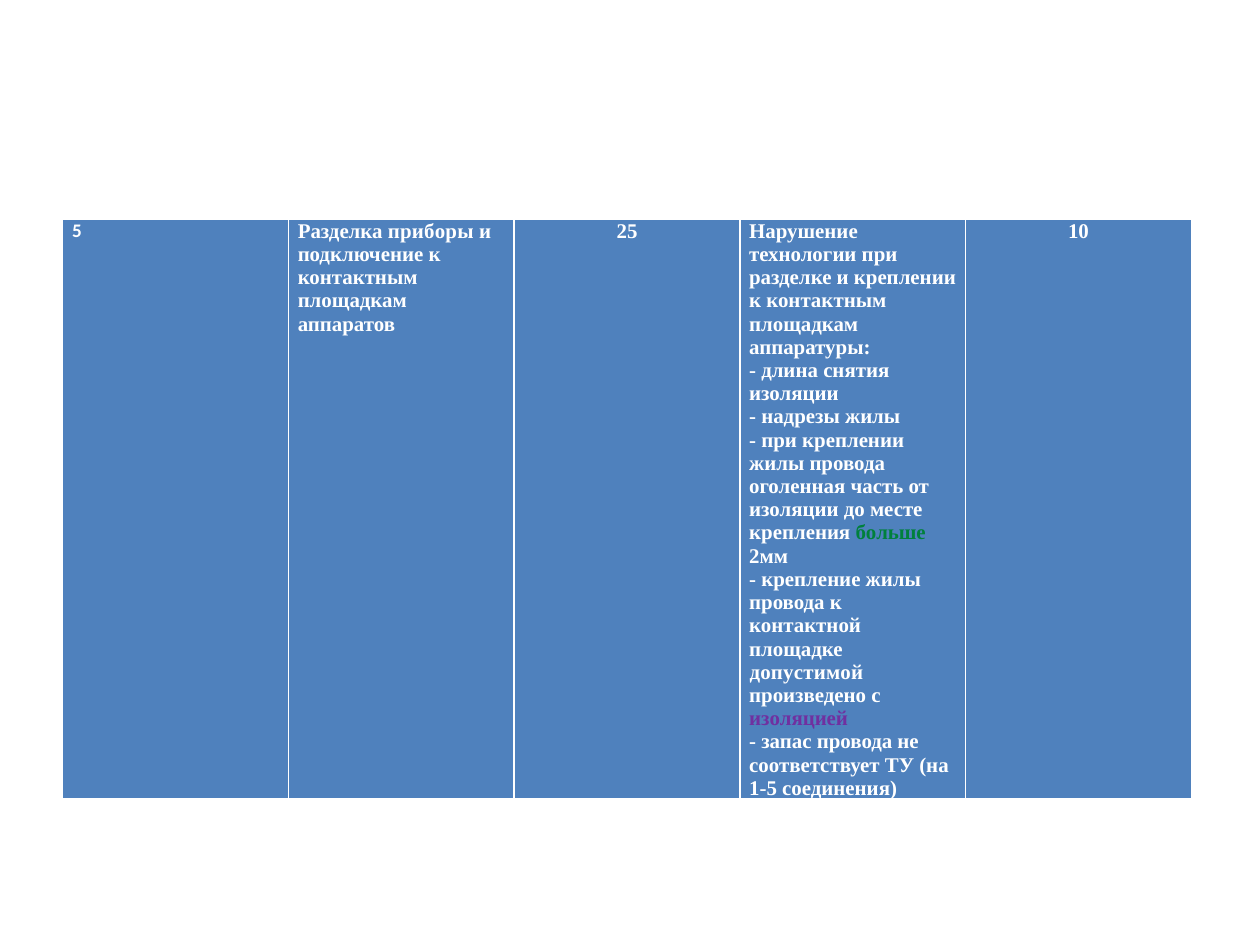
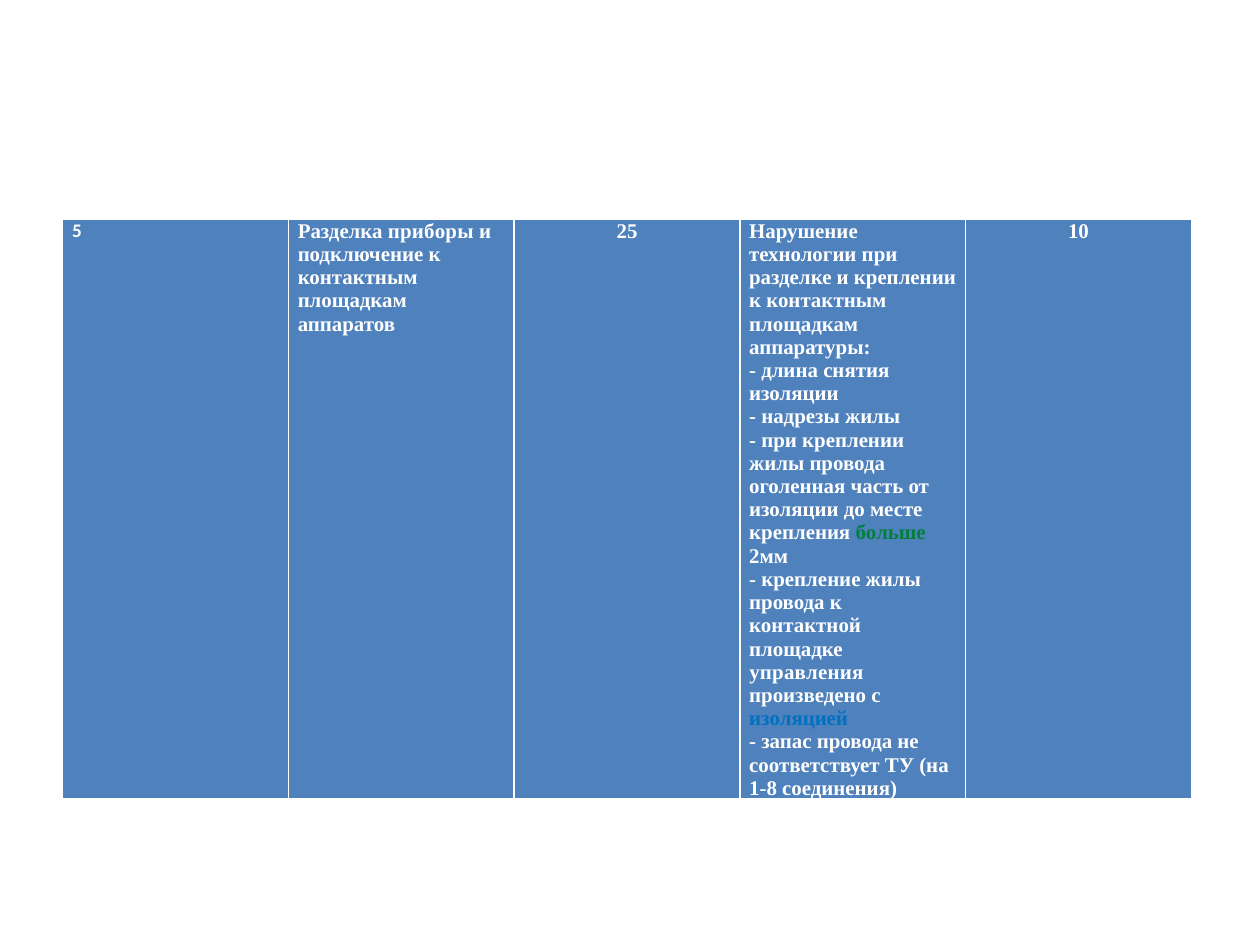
допустимой: допустимой -> управления (806, 672)
изоляцией colour: purple -> blue (799, 718)
1-5: 1-5 -> 1-8 (763, 788)
